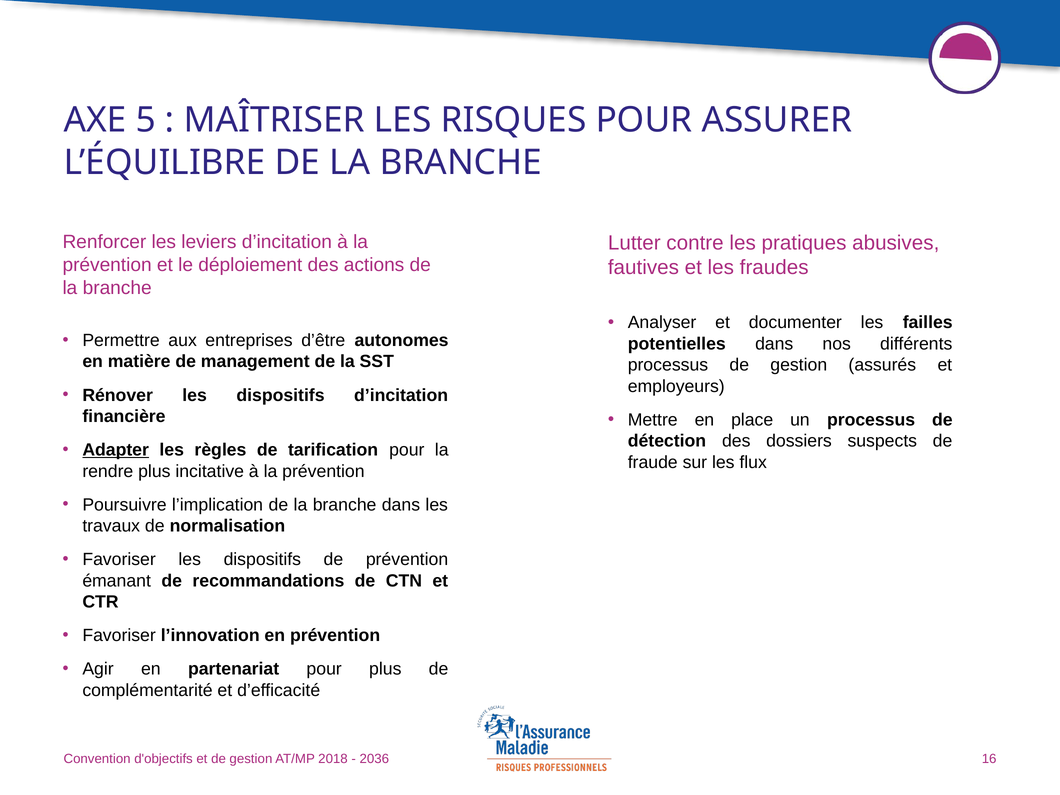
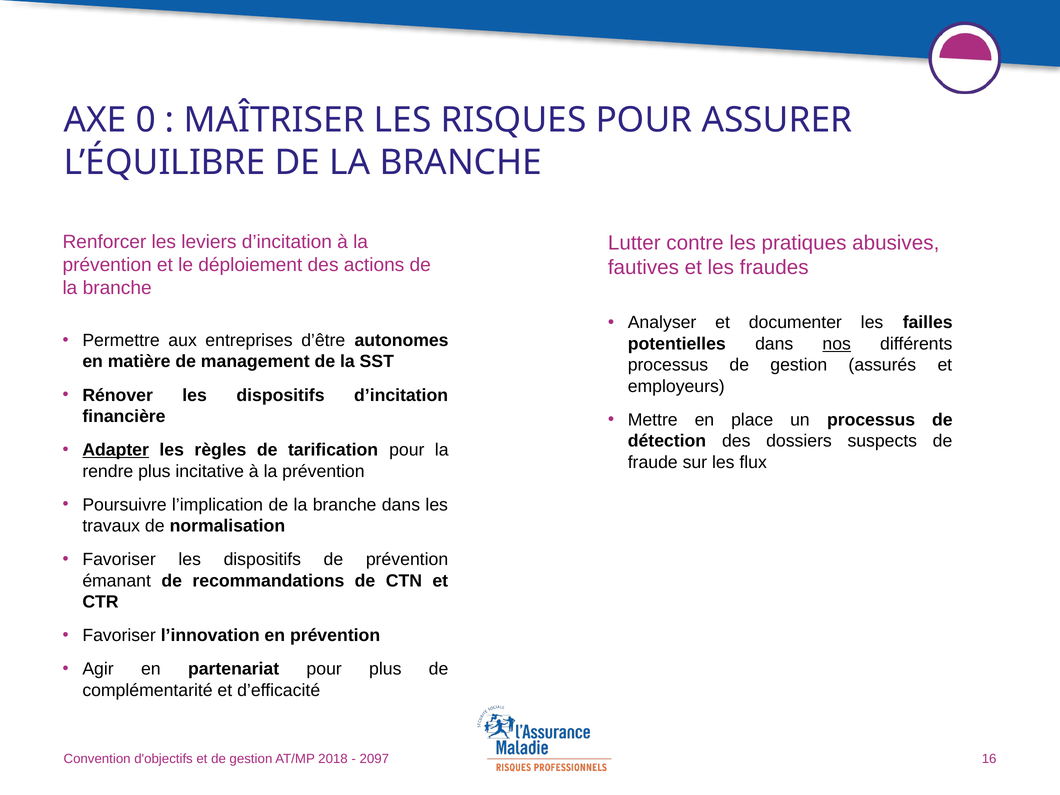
5: 5 -> 0 (146, 120)
nos underline: none -> present (837, 344)
2036: 2036 -> 2097 (374, 759)
